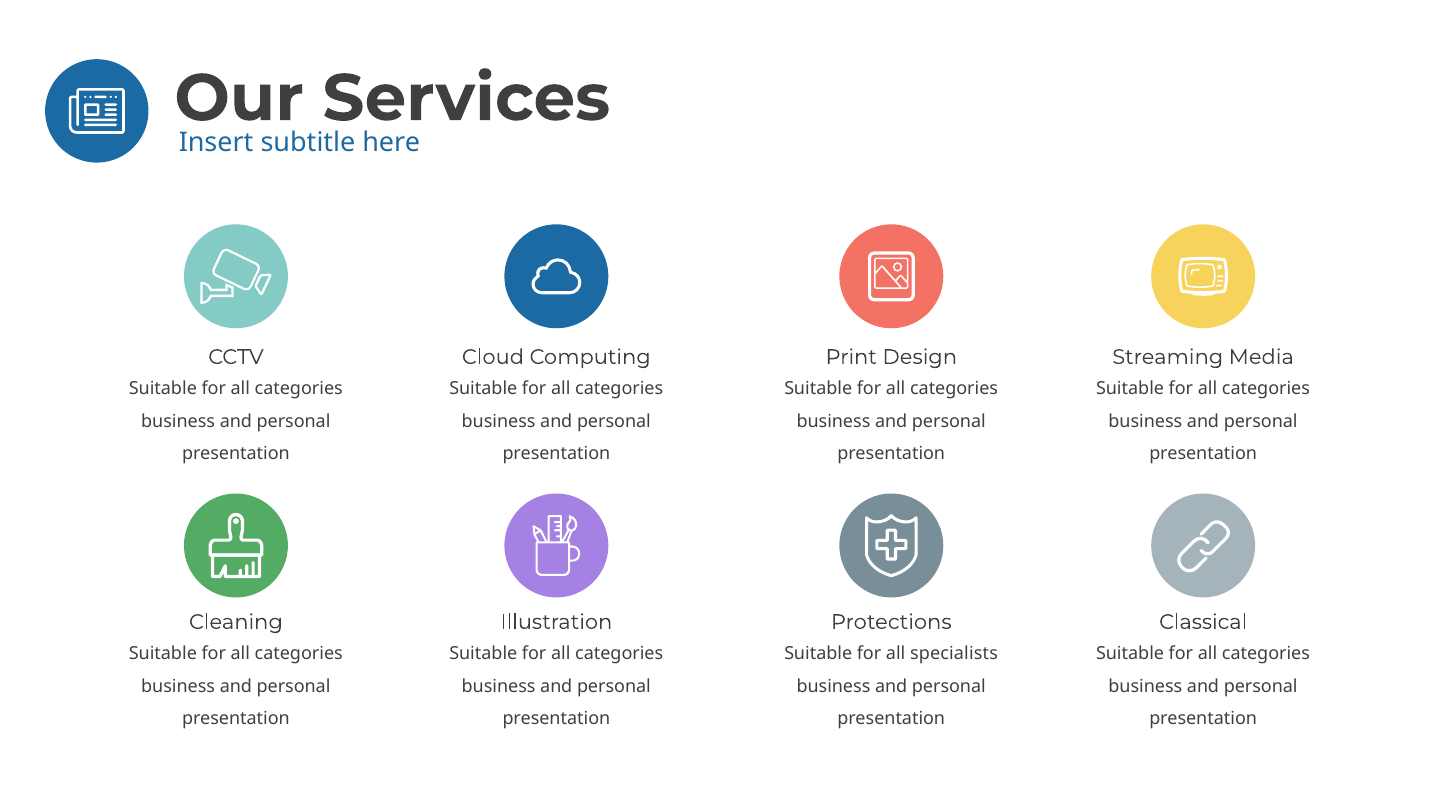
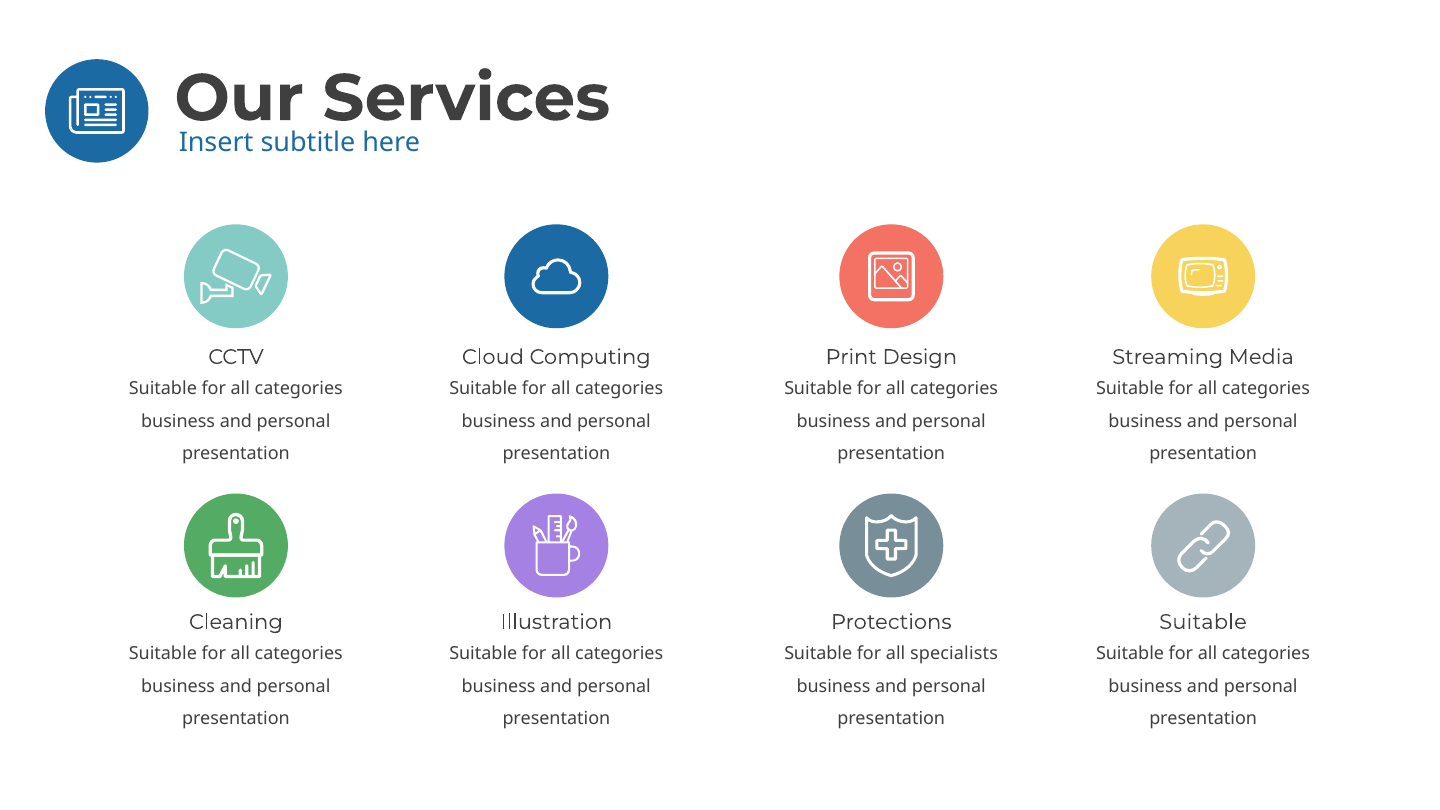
Classical: Classical -> Suitable (1203, 622)
